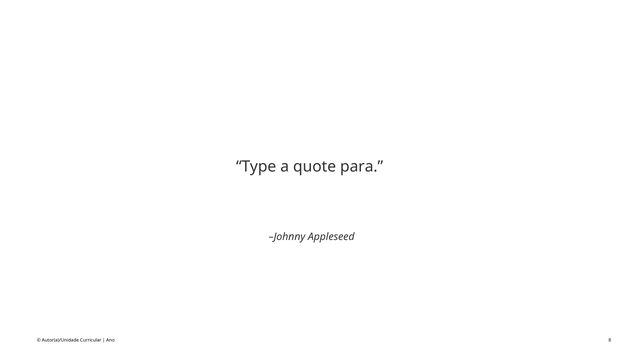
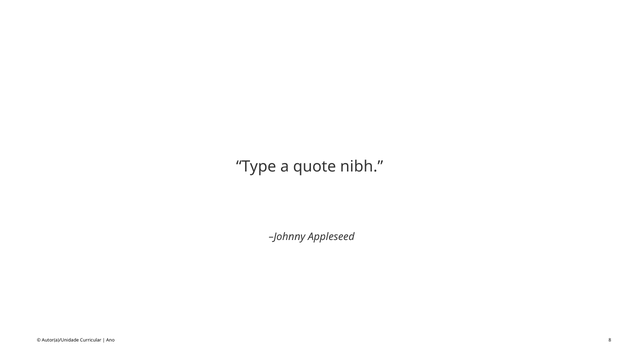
para: para -> nibh (362, 167)
